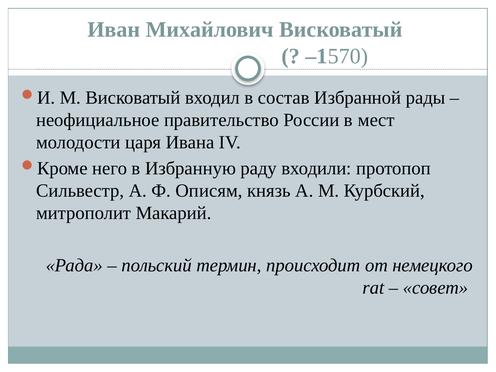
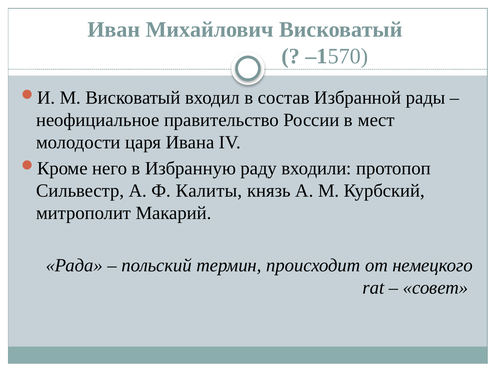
Описям: Описям -> Калиты (209, 191)
